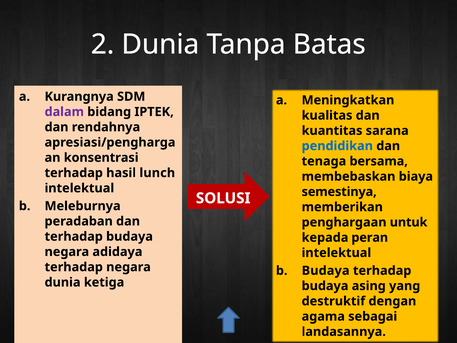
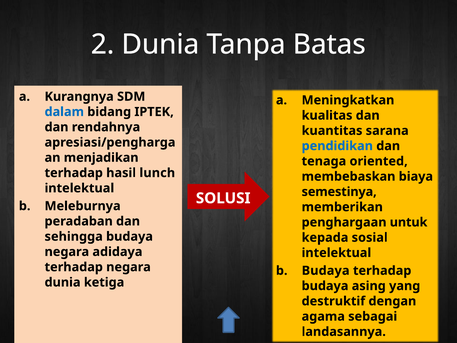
dalam colour: purple -> blue (64, 112)
konsentrasi: konsentrasi -> menjadikan (101, 158)
bersama: bersama -> oriented (379, 161)
terhadap: terhadap -> sehingga (74, 236)
peran: peran -> sosial (370, 237)
